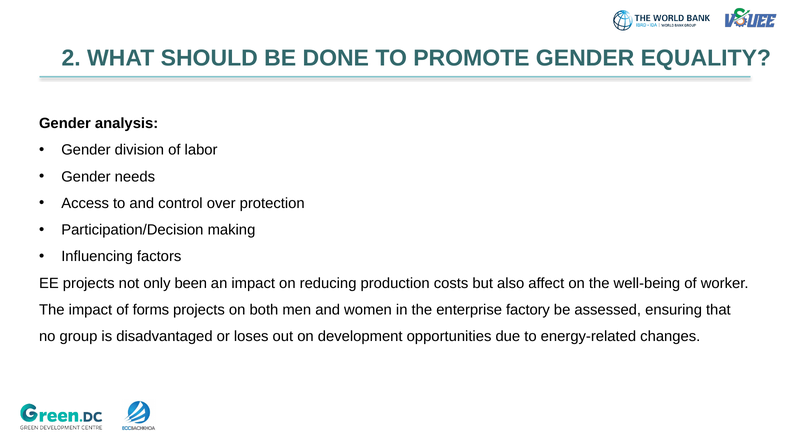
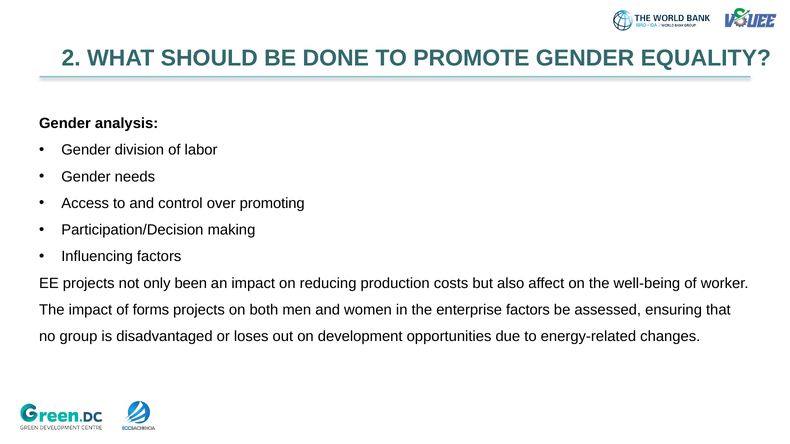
protection: protection -> promoting (272, 203)
enterprise factory: factory -> factors (528, 310)
